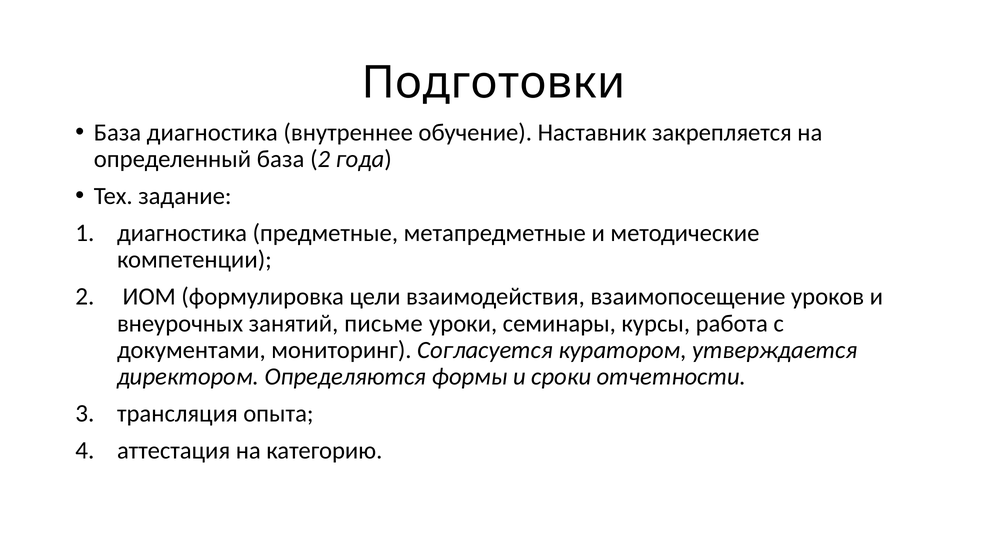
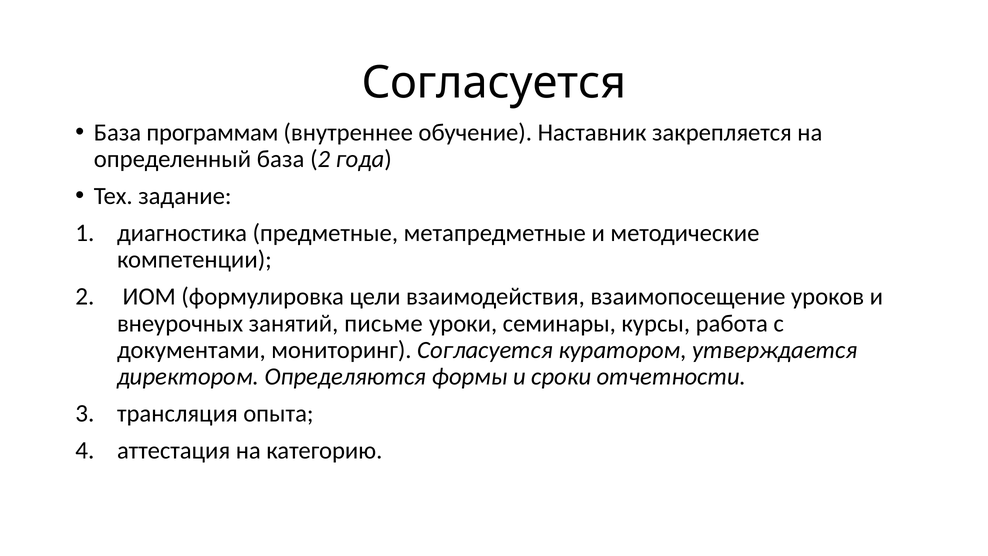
Подготовки: Подготовки -> Согласуется (494, 83)
База диагностика: диагностика -> программам (212, 132)
